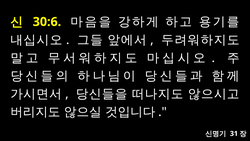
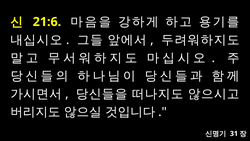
30:6: 30:6 -> 21:6 (47, 22)
